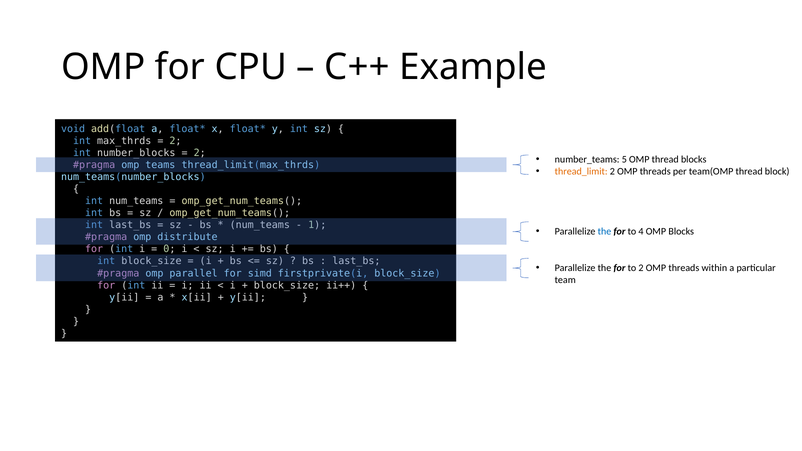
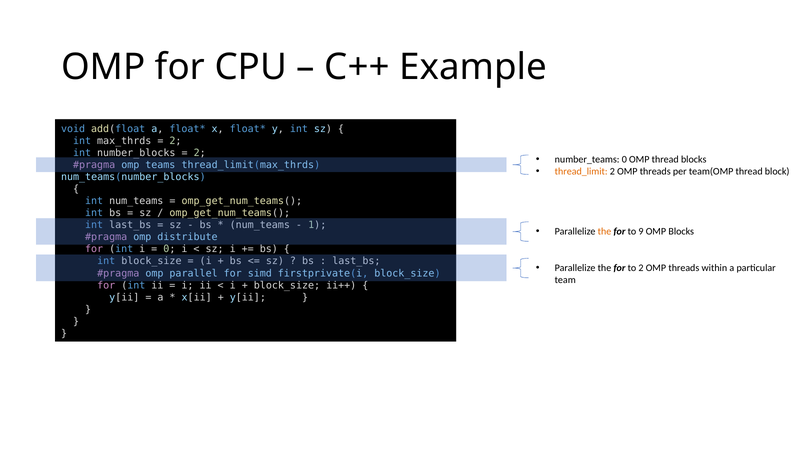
number_teams 5: 5 -> 0 (624, 160)
the colour: blue -> orange (604, 232)
4: 4 -> 9 (641, 232)
